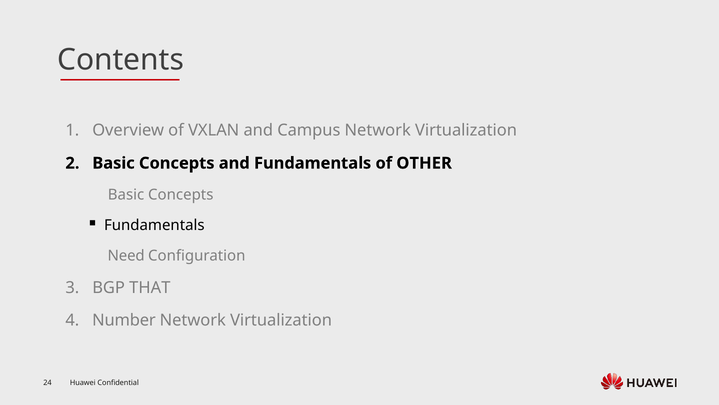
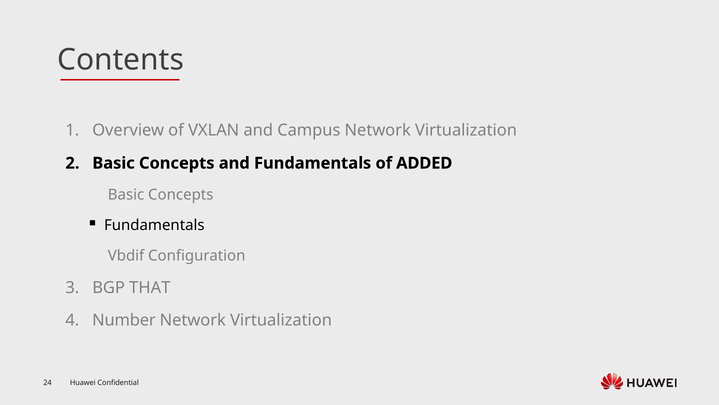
OTHER: OTHER -> ADDED (424, 163)
Need: Need -> Vbdif (126, 255)
